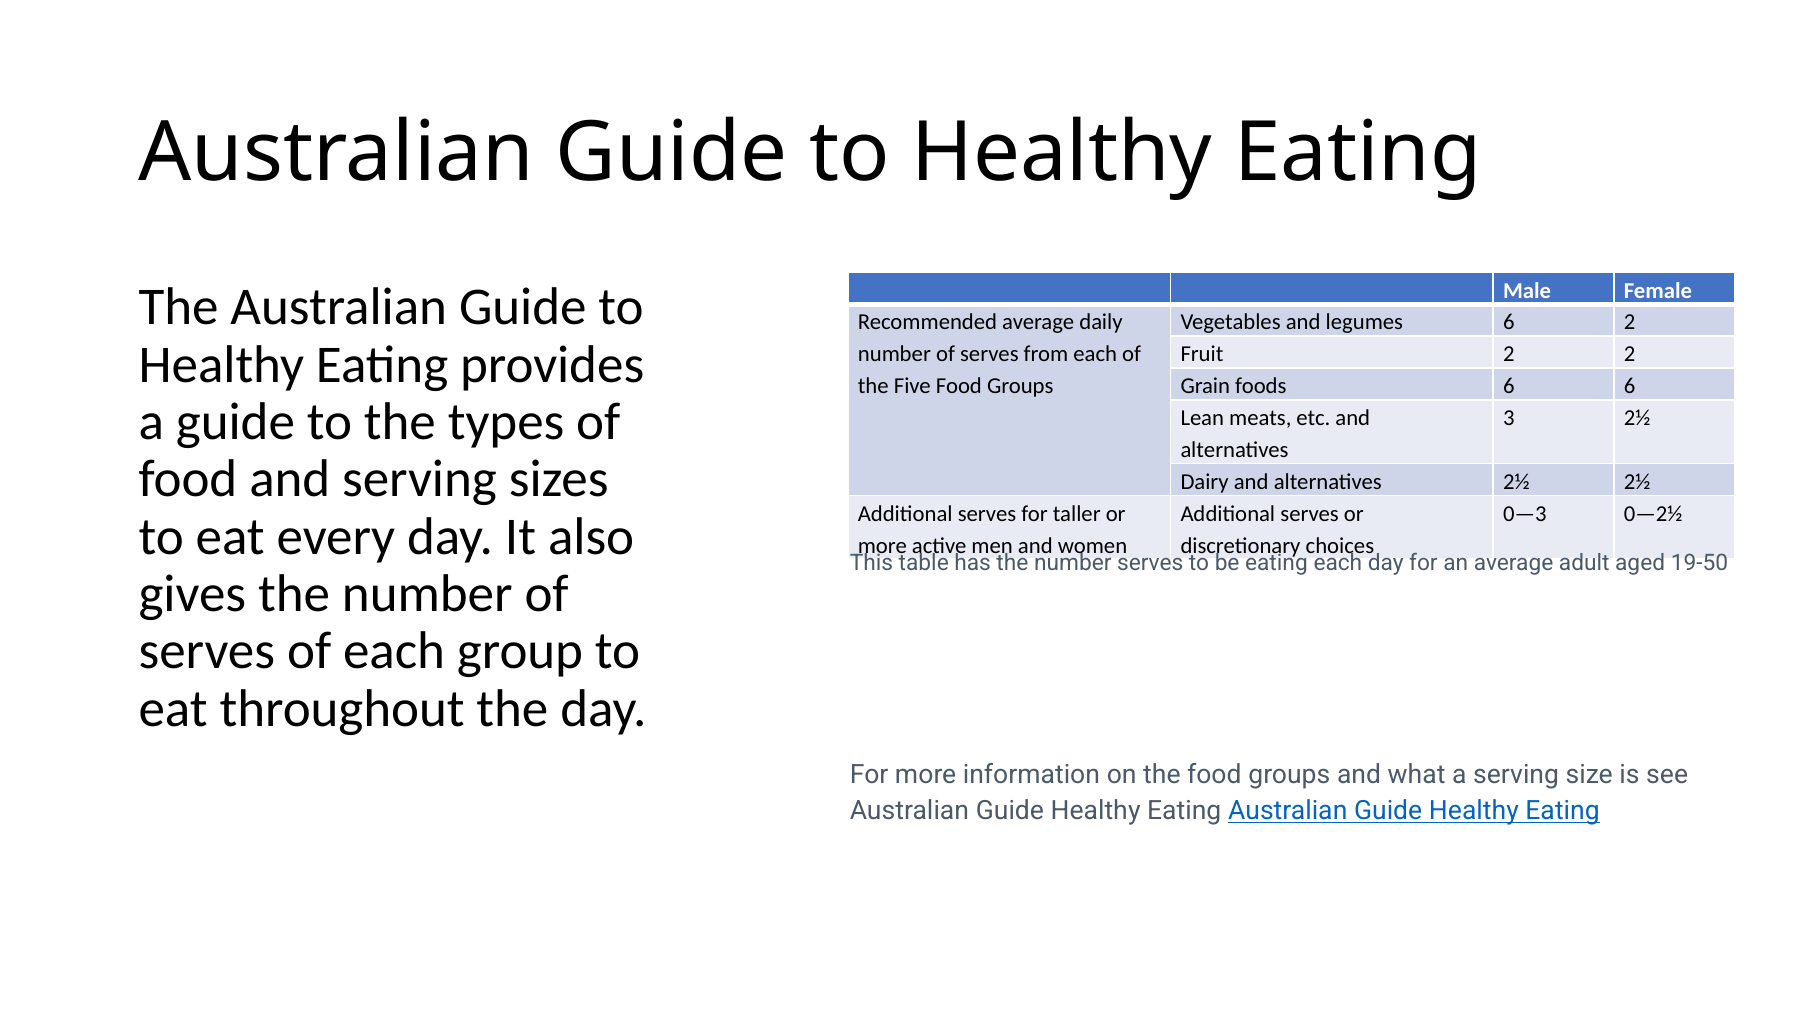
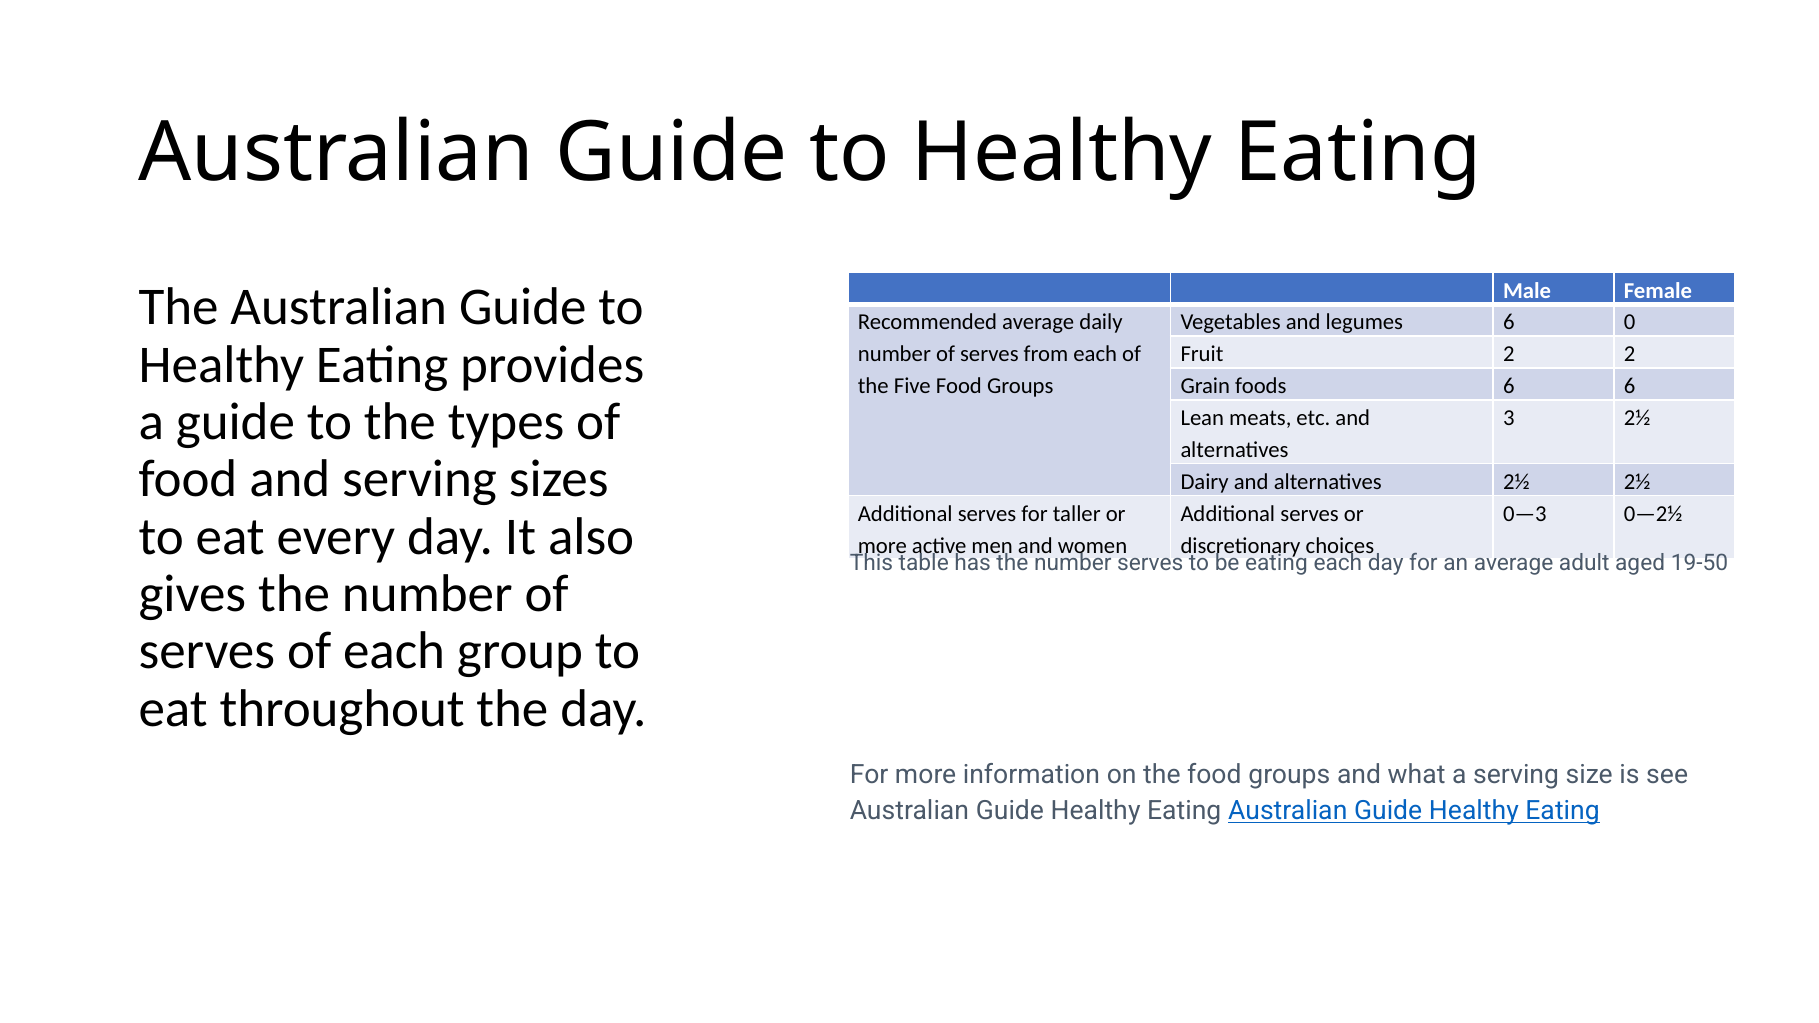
6 2: 2 -> 0 (1630, 322)
